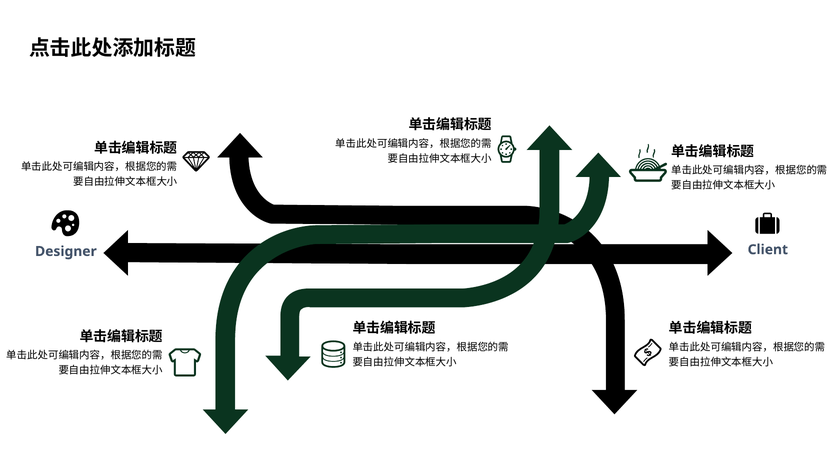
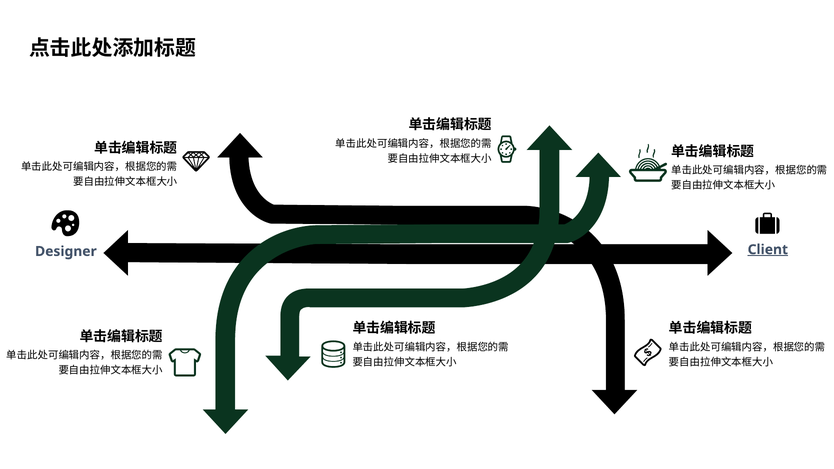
Client underline: none -> present (768, 250)
